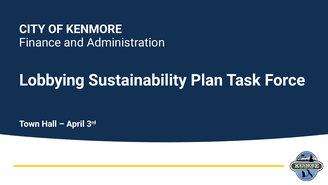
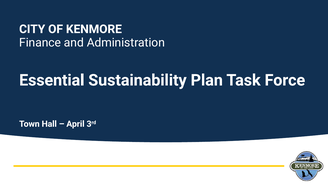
Lobbying: Lobbying -> Essential (52, 80)
